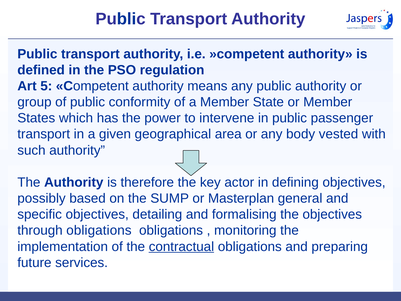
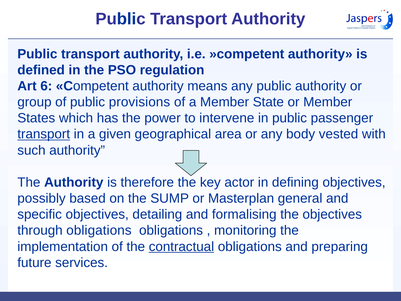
5: 5 -> 6 (46, 86)
conformity: conformity -> provisions (139, 102)
transport underline: none -> present (44, 134)
